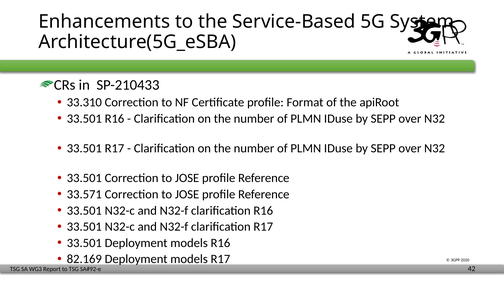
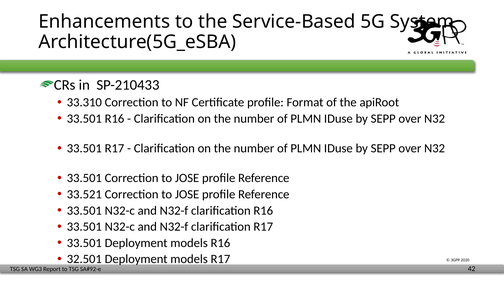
33.571: 33.571 -> 33.521 (84, 195)
82.169: 82.169 -> 32.501 (84, 260)
